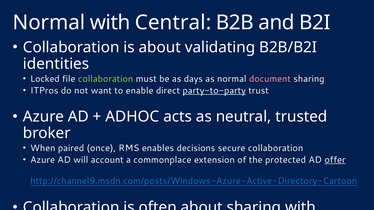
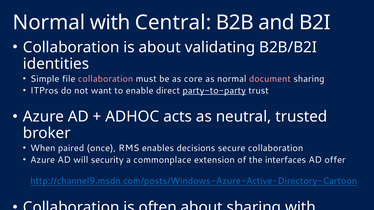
Locked: Locked -> Simple (45, 79)
collaboration colour: light green -> pink (106, 79)
days: days -> core (193, 79)
will account: account -> security (107, 160)
protected: protected -> interfaces (286, 160)
offer underline: present -> none (335, 160)
